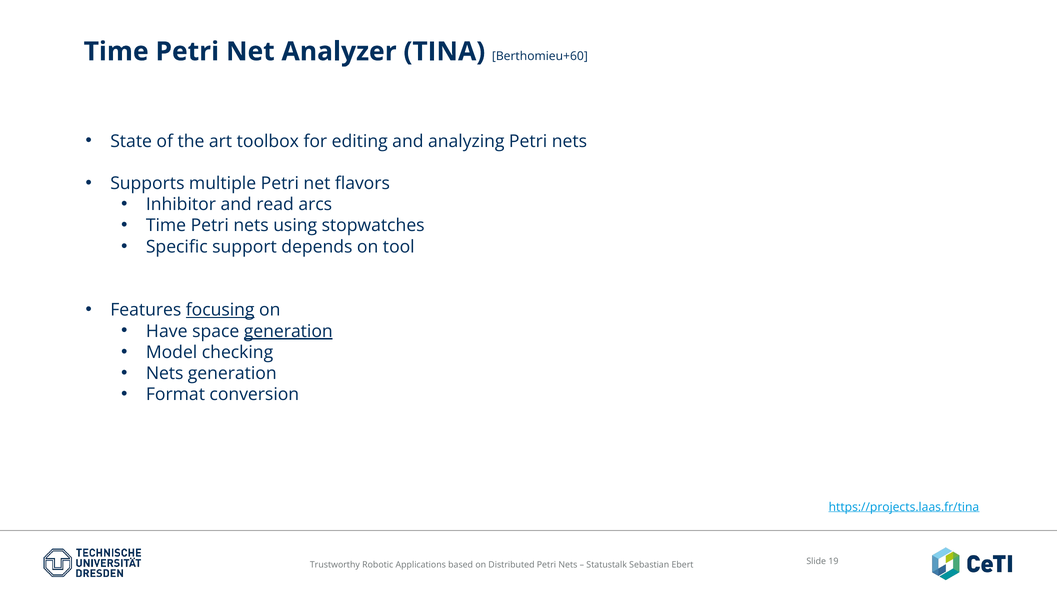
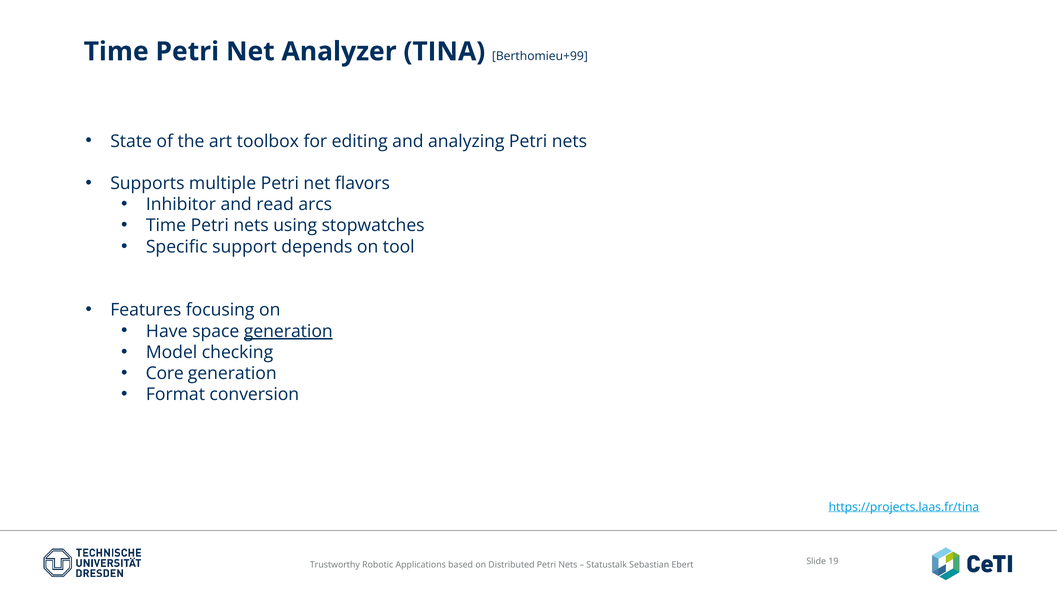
Berthomieu+60: Berthomieu+60 -> Berthomieu+99 (540, 56)
focusing underline: present -> none (220, 310)
Nets: Nets -> Core (165, 374)
